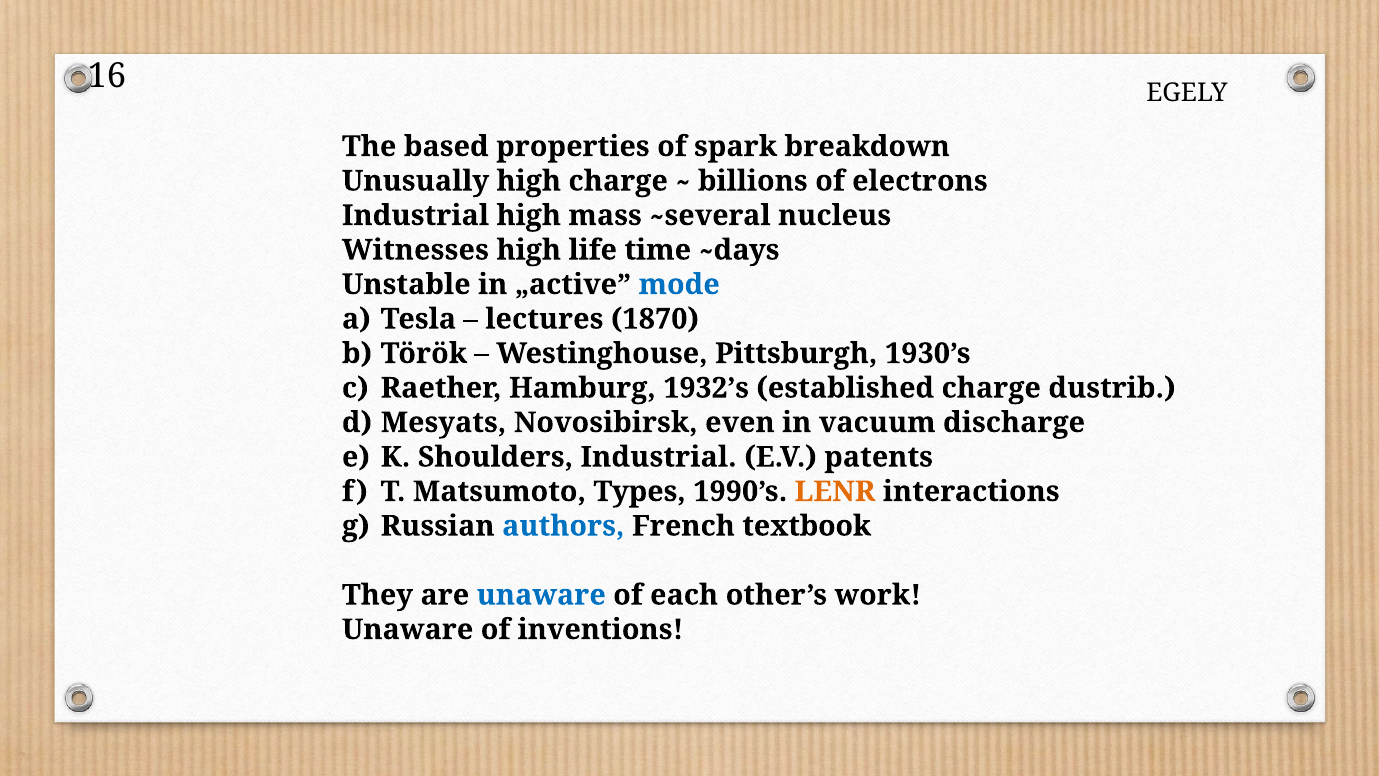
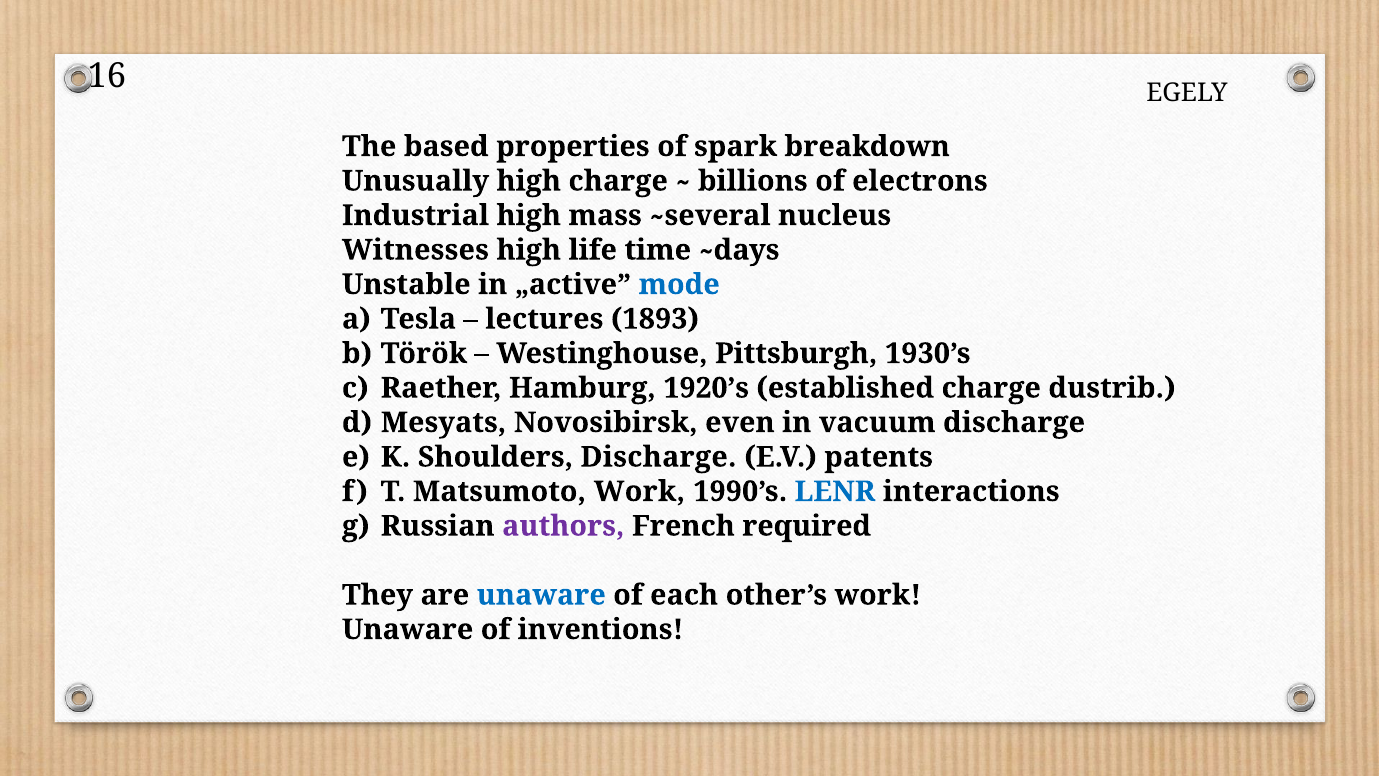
1870: 1870 -> 1893 (655, 319)
1932’s: 1932’s -> 1920’s (706, 388)
Shoulders Industrial: Industrial -> Discharge (658, 457)
Matsumoto Types: Types -> Work (639, 491)
LENR colour: orange -> blue (835, 491)
authors colour: blue -> purple (563, 526)
textbook: textbook -> required (807, 526)
